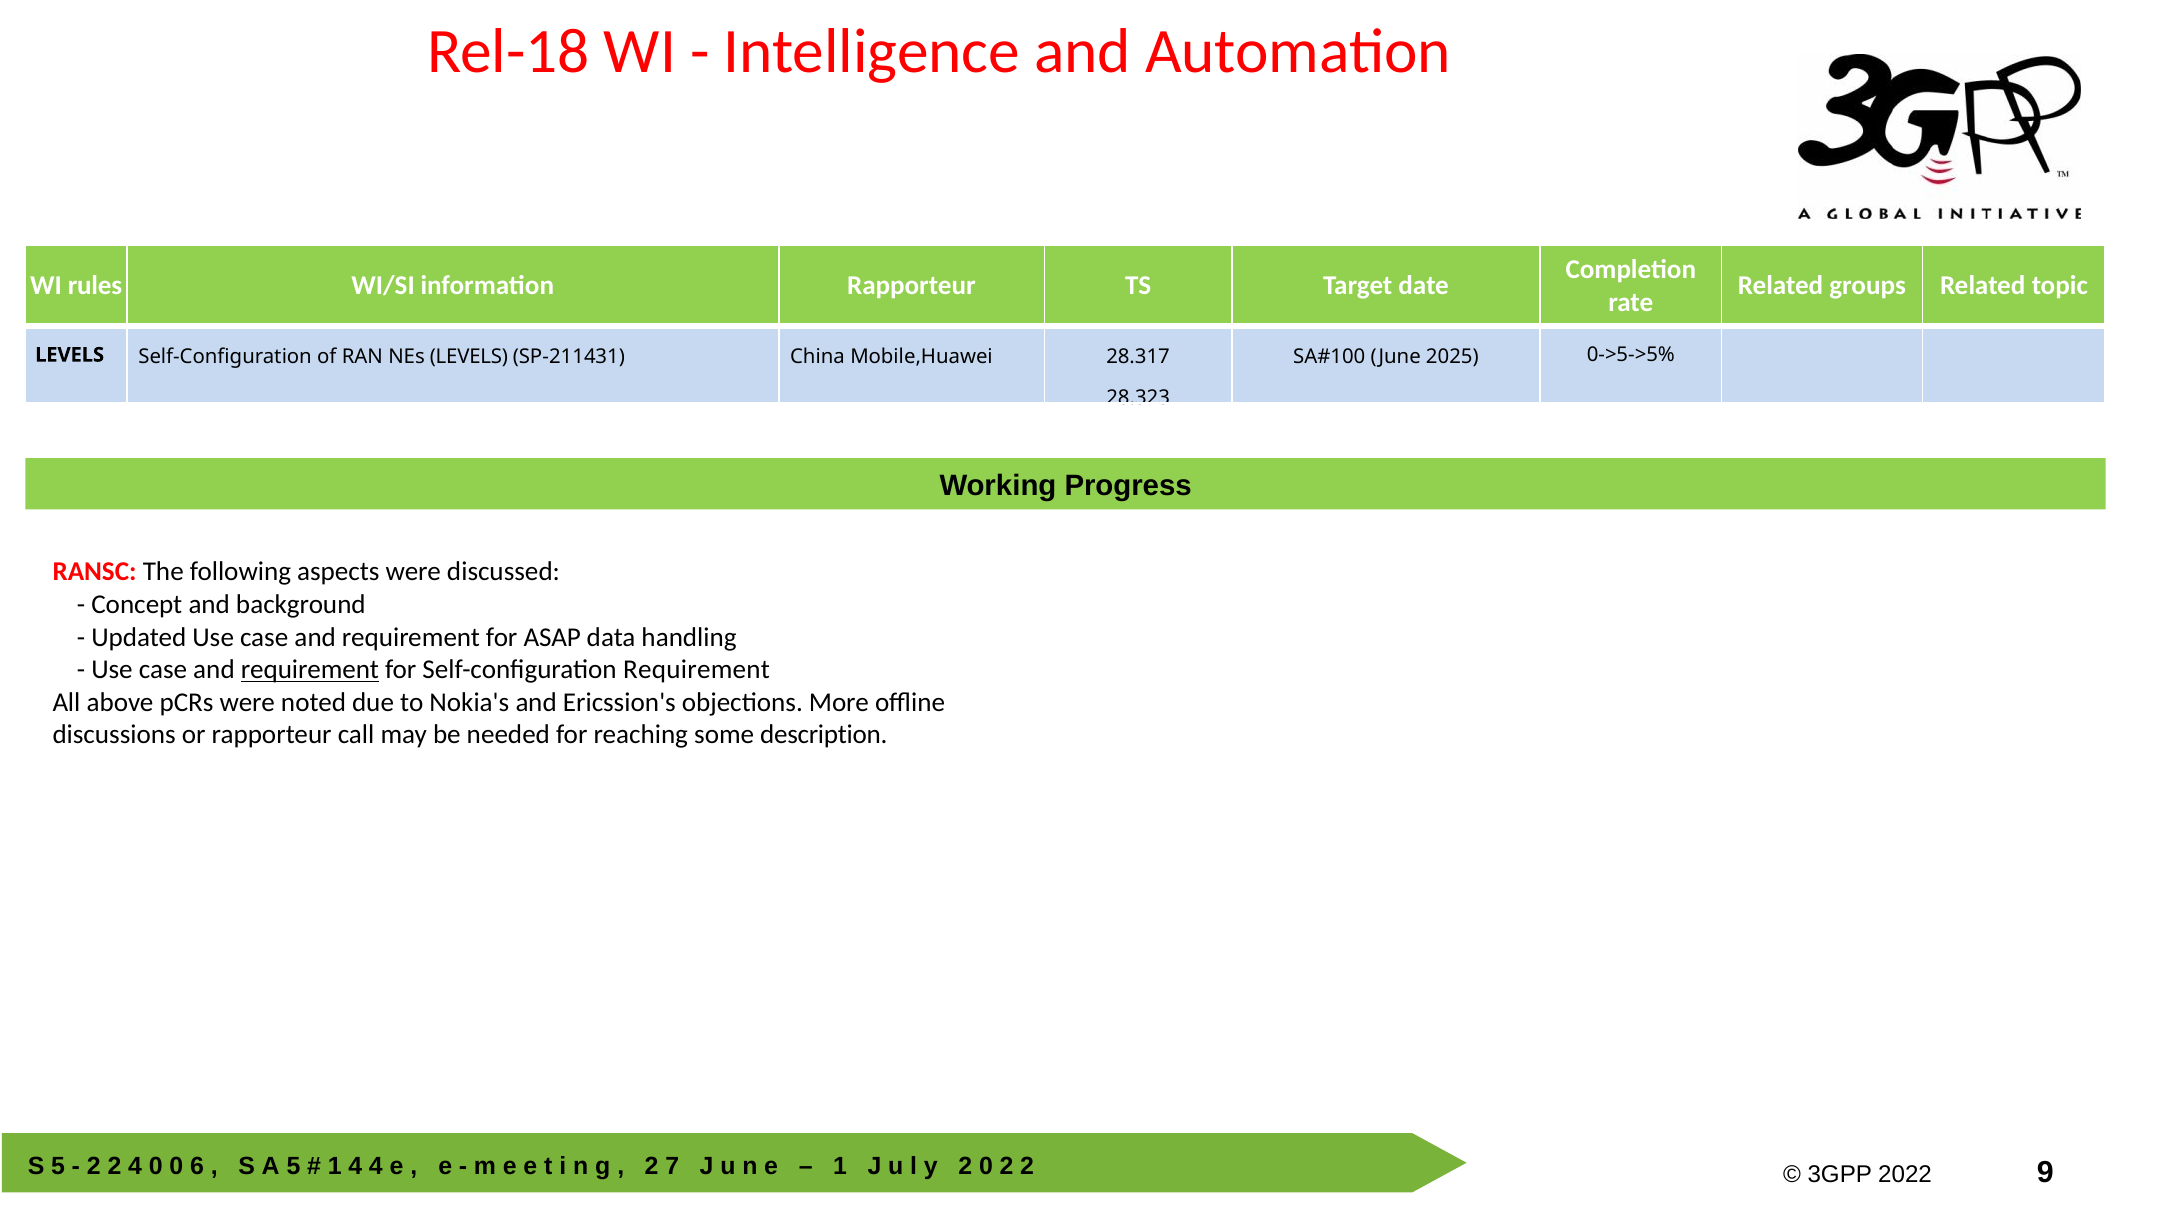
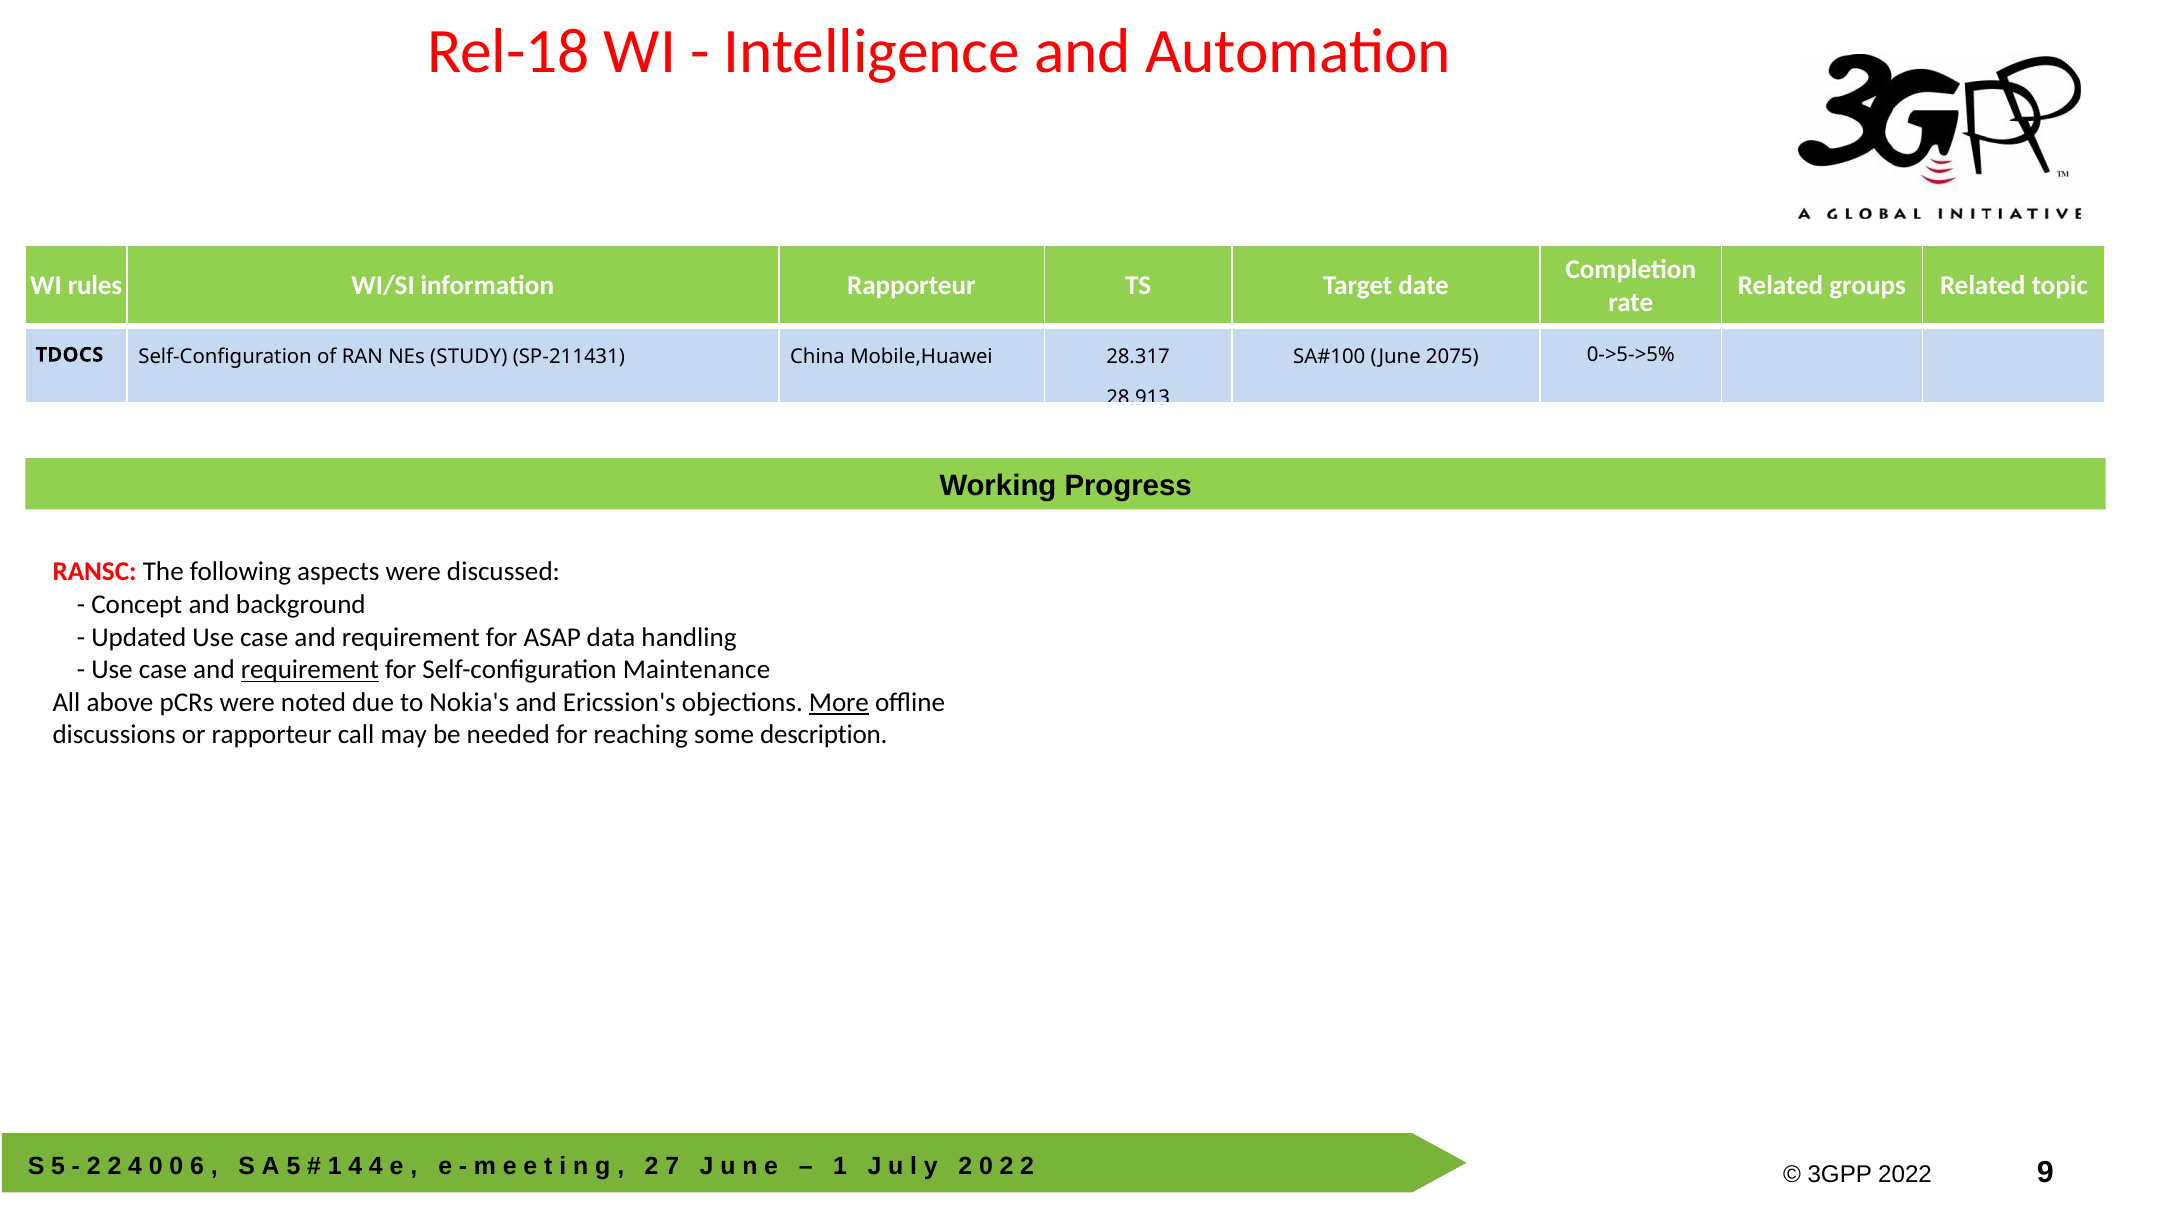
2025: 2025 -> 2075 (1452, 357)
LEVELS: LEVELS -> TDOCS (69, 355)
NEs LEVELS: LEVELS -> STUDY (469, 357)
28.323: 28.323 -> 28.913 (1138, 398)
Self-configuration Requirement: Requirement -> Maintenance (697, 670)
More underline: none -> present (839, 702)
